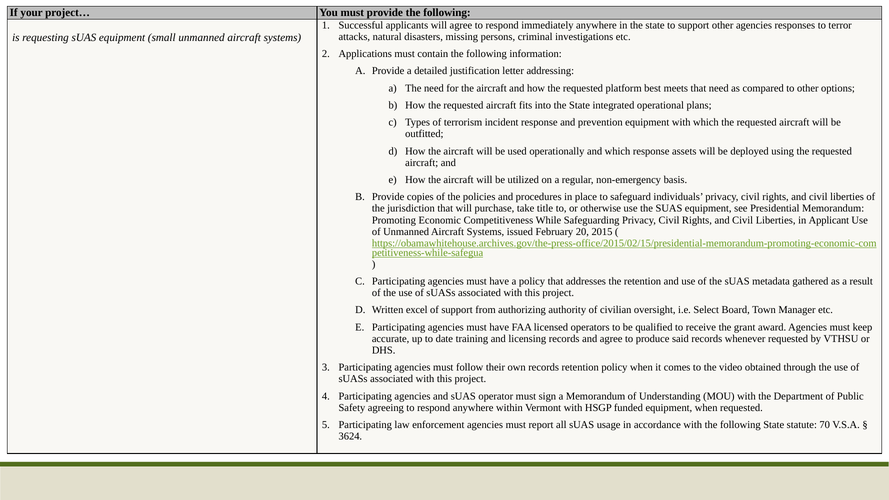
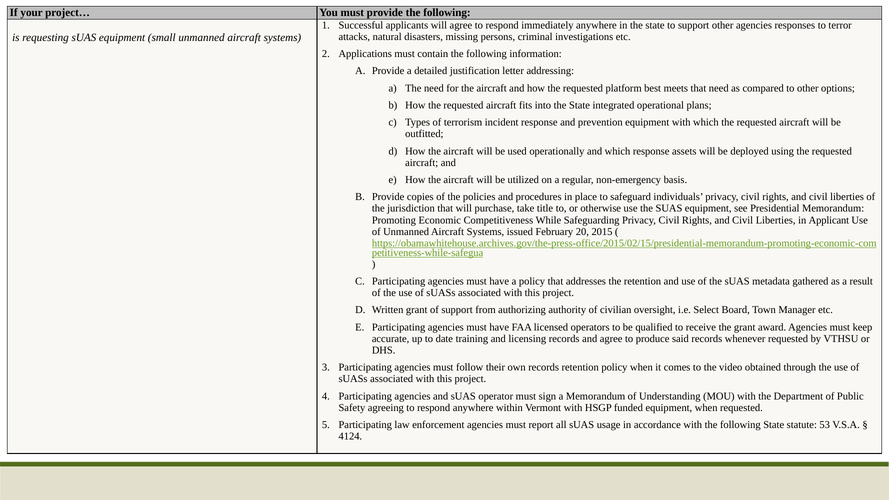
Written excel: excel -> grant (417, 310)
70: 70 -> 53 (825, 425)
3624: 3624 -> 4124 (350, 436)
